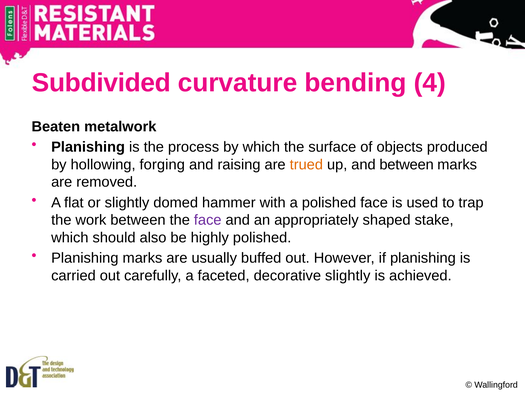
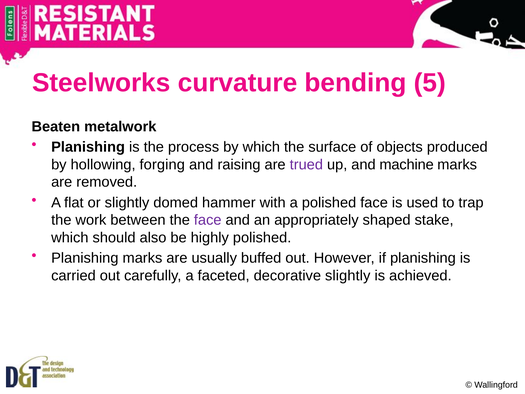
Subdivided: Subdivided -> Steelworks (101, 83)
4: 4 -> 5 (430, 83)
trued colour: orange -> purple (306, 165)
and between: between -> machine (407, 165)
